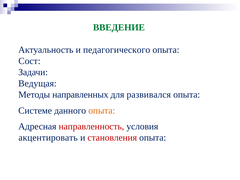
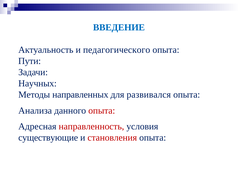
ВВЕДЕНИЕ colour: green -> blue (119, 27)
Сост: Сост -> Пути (30, 61)
Ведущая: Ведущая -> Научных (38, 83)
Системе: Системе -> Анализа (35, 111)
опыта colour: orange -> red (102, 111)
акцентировать: акцентировать -> существующие (48, 138)
